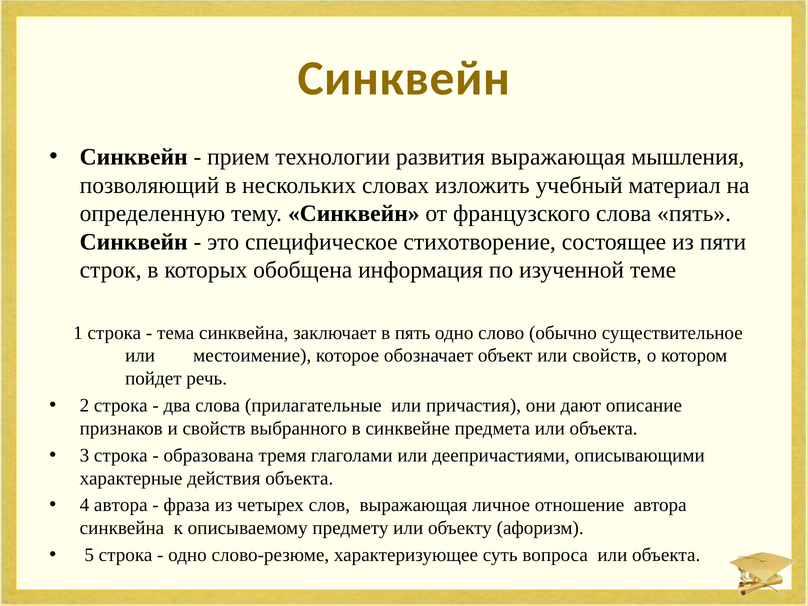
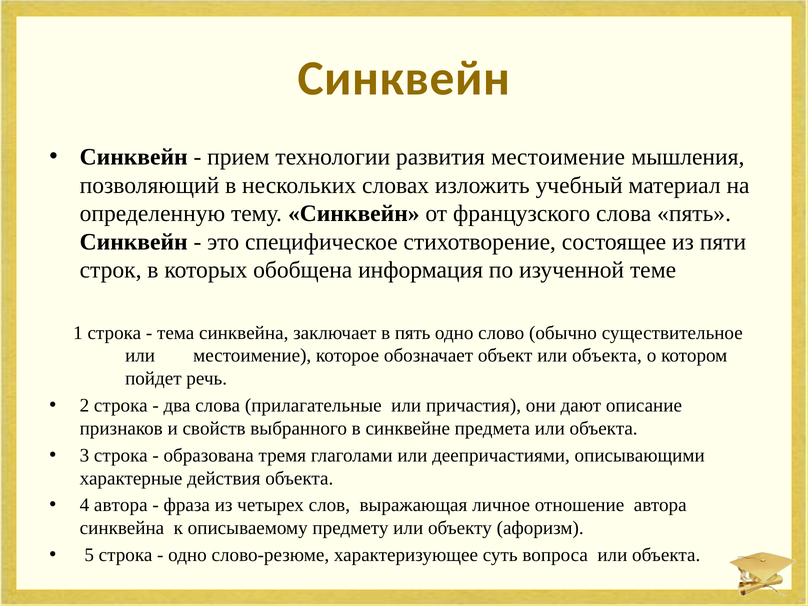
развития выражающая: выражающая -> местоимение (558, 157)
объект или свойств: свойств -> объекта (607, 356)
